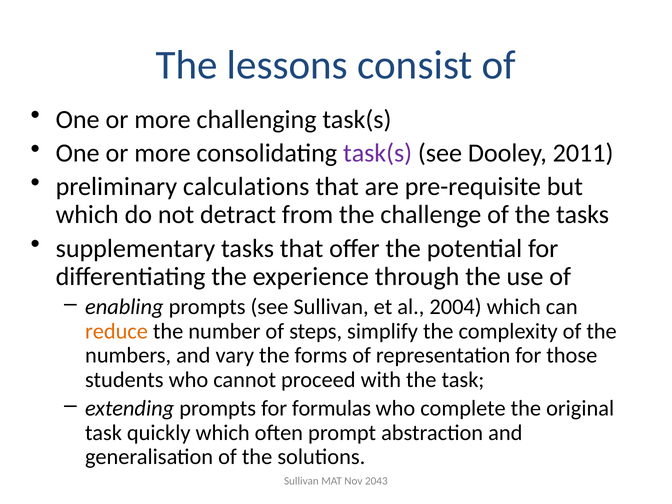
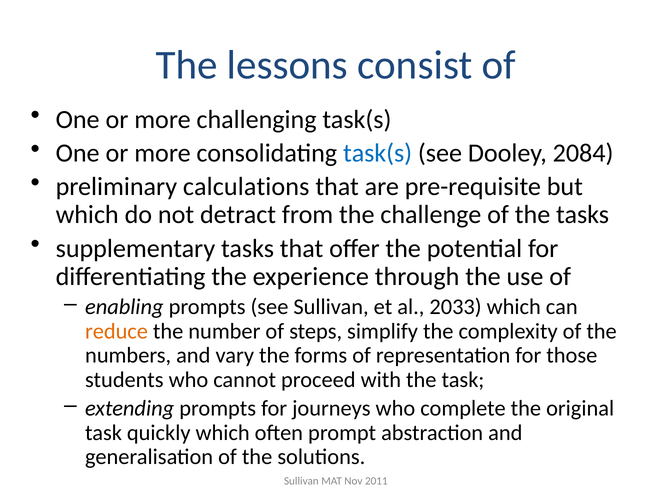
task(s colour: purple -> blue (378, 153)
2011: 2011 -> 2084 (583, 153)
2004: 2004 -> 2033 (456, 307)
formulas: formulas -> journeys (331, 409)
2043: 2043 -> 2011 (376, 481)
